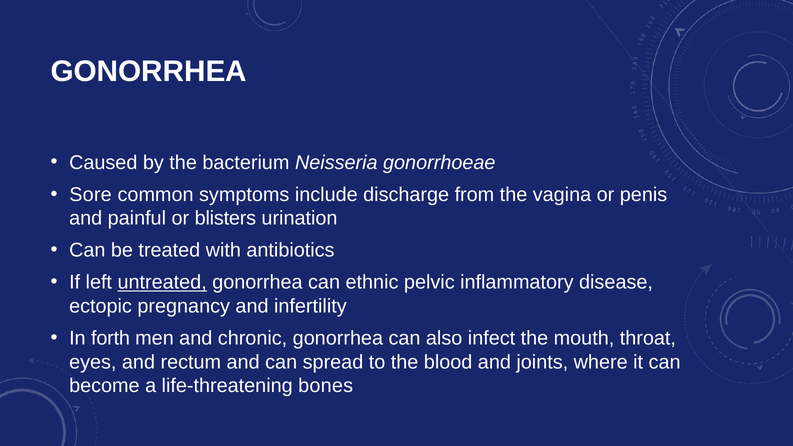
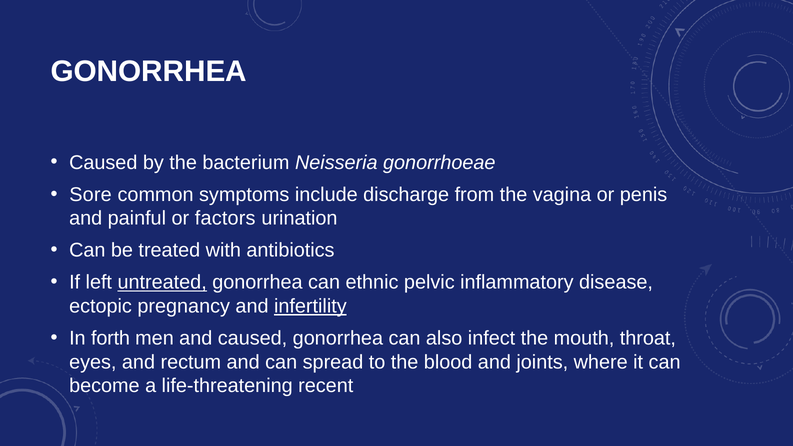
blisters: blisters -> factors (225, 218)
infertility underline: none -> present (310, 306)
and chronic: chronic -> caused (253, 338)
bones: bones -> recent (326, 386)
